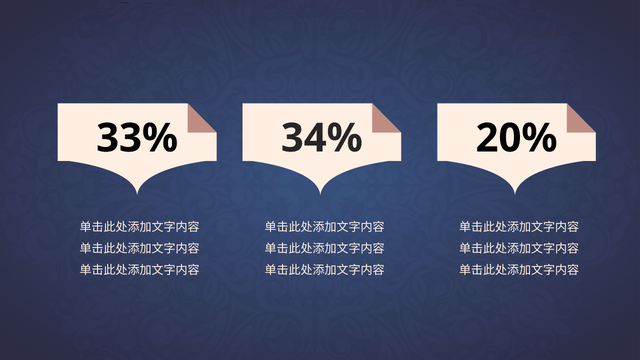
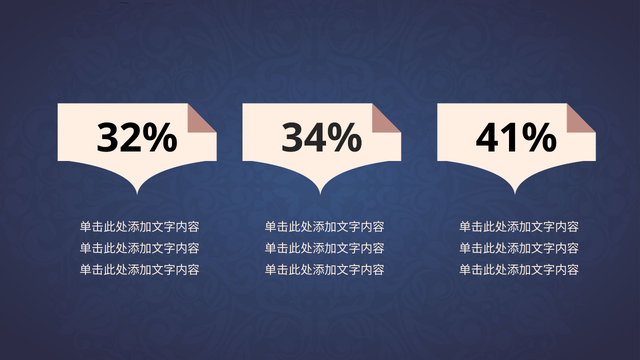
33%: 33% -> 32% (137, 138)
20%: 20% -> 41% (517, 138)
